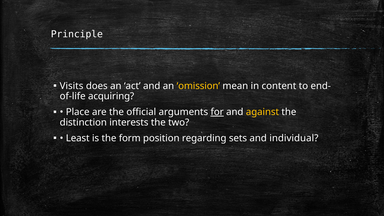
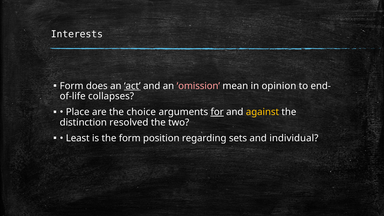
Principle: Principle -> Interests (77, 34)
Visits: Visits -> Form (72, 86)
act underline: none -> present (132, 86)
omission colour: yellow -> pink (198, 86)
content: content -> opinion (279, 86)
acquiring: acquiring -> collapses (111, 96)
official: official -> choice (141, 112)
interests: interests -> resolved (129, 122)
